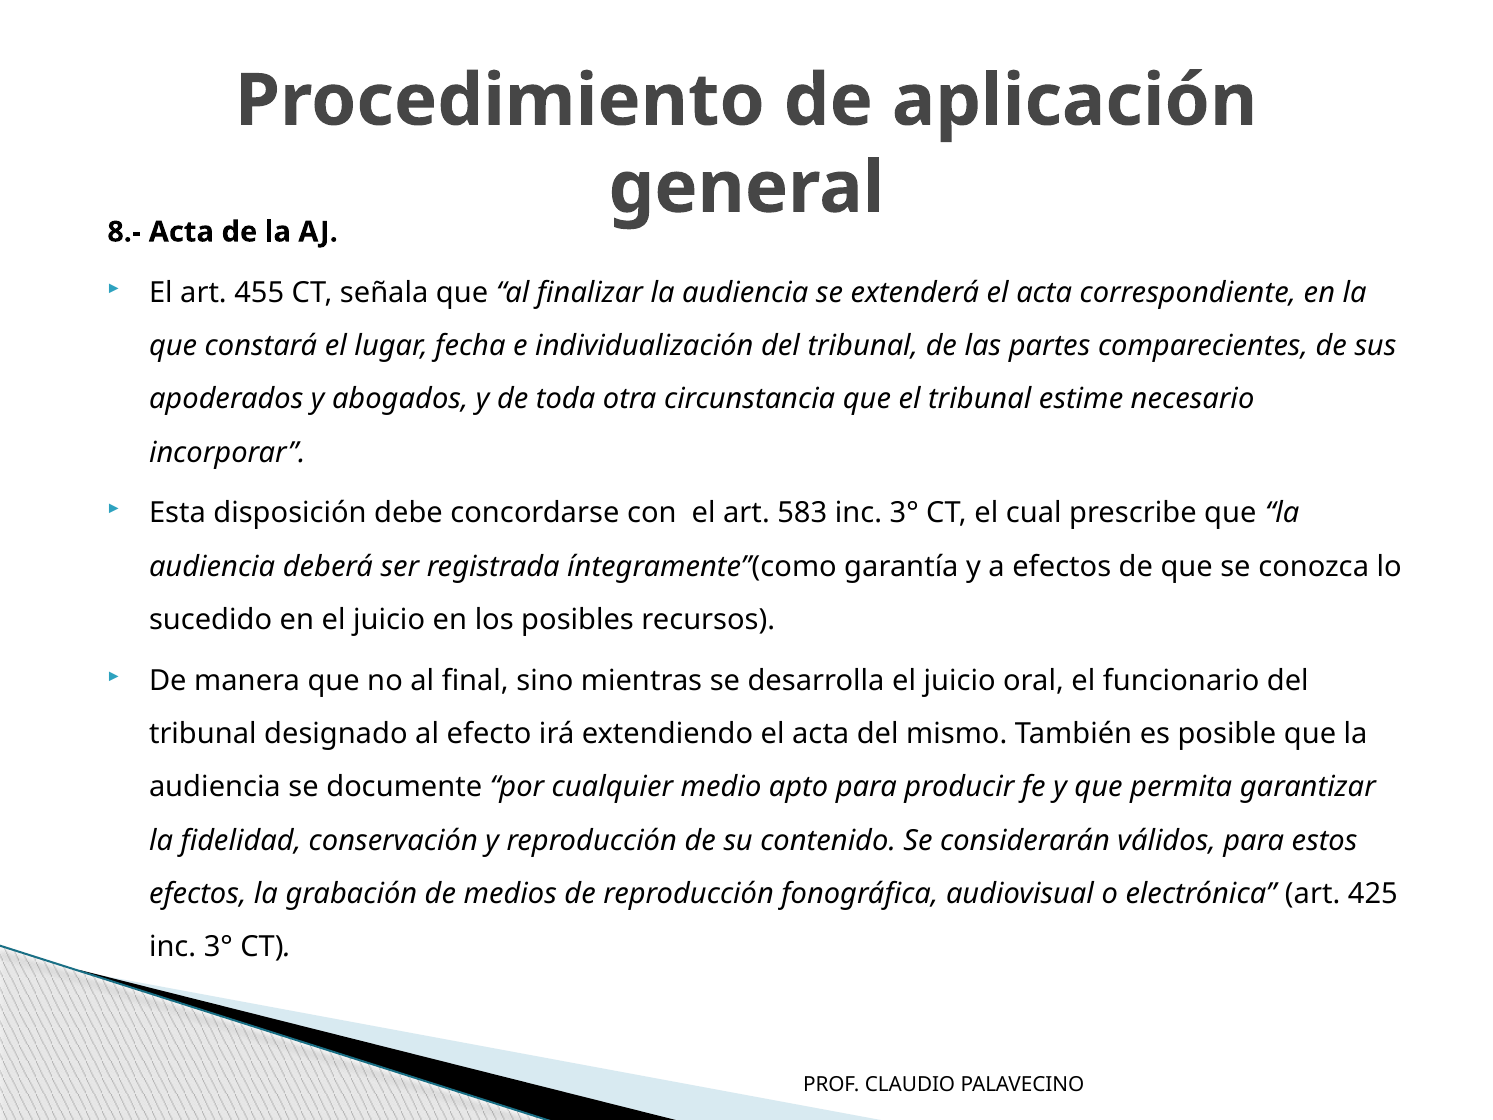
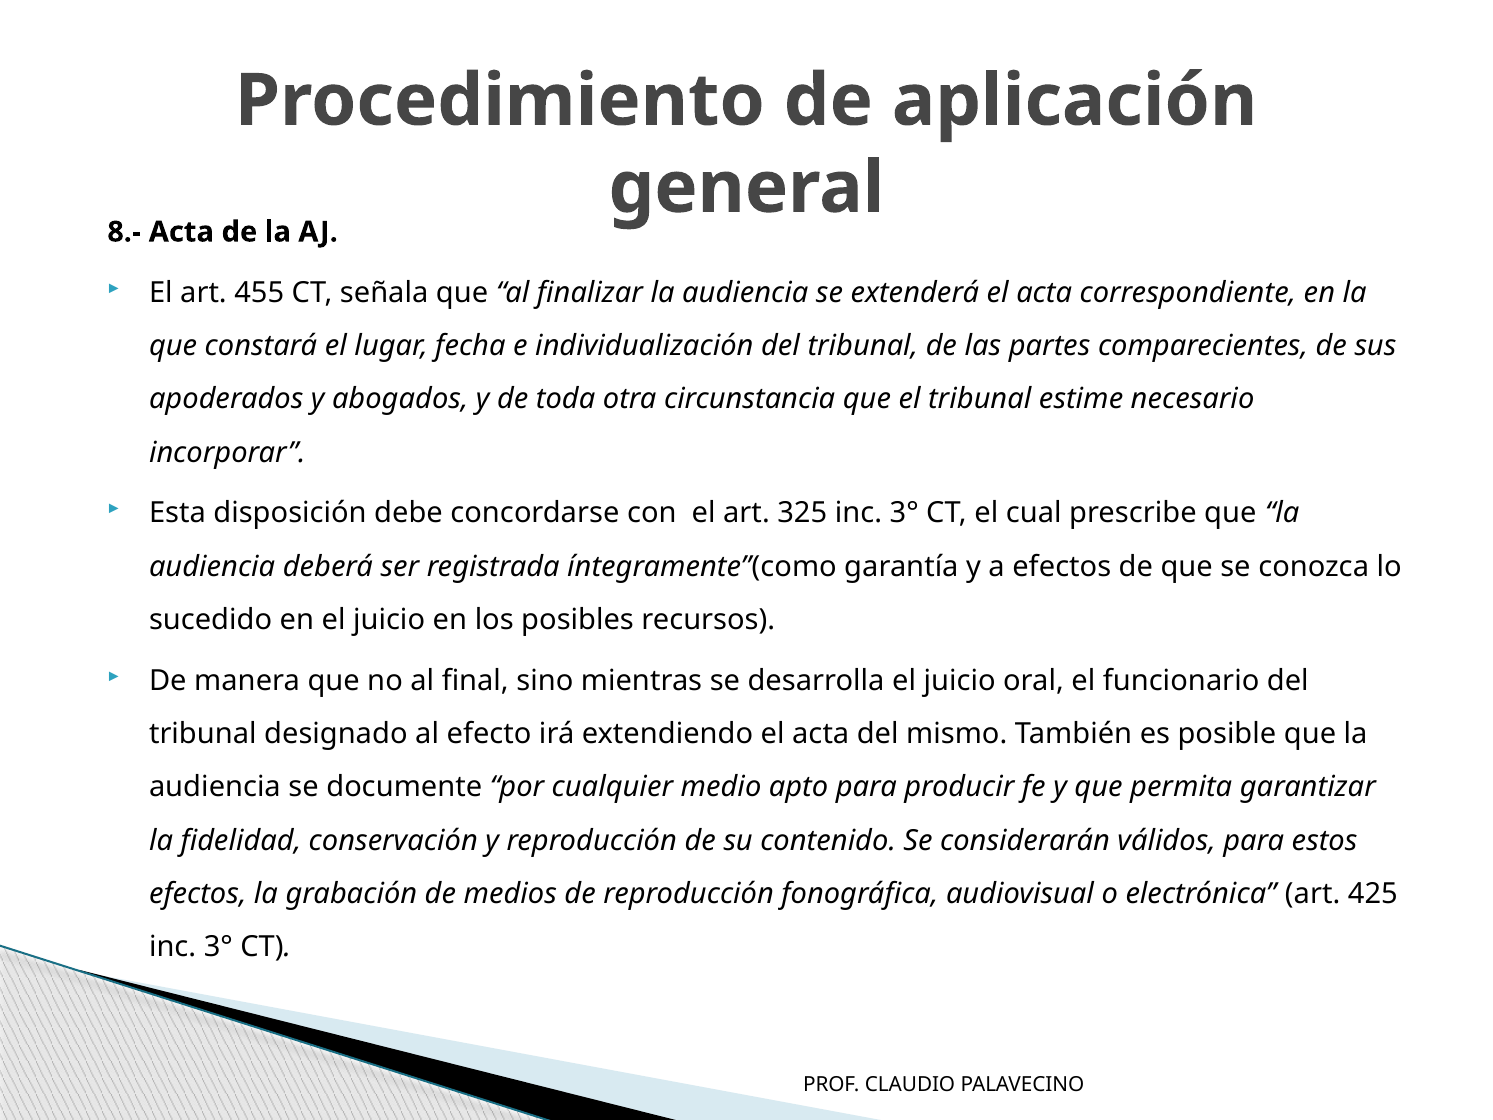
583: 583 -> 325 (802, 513)
